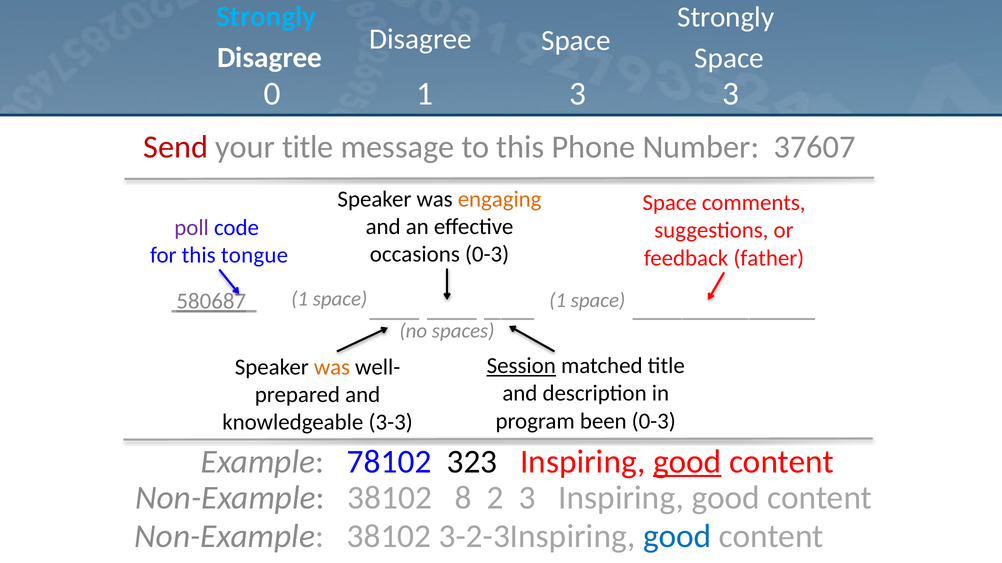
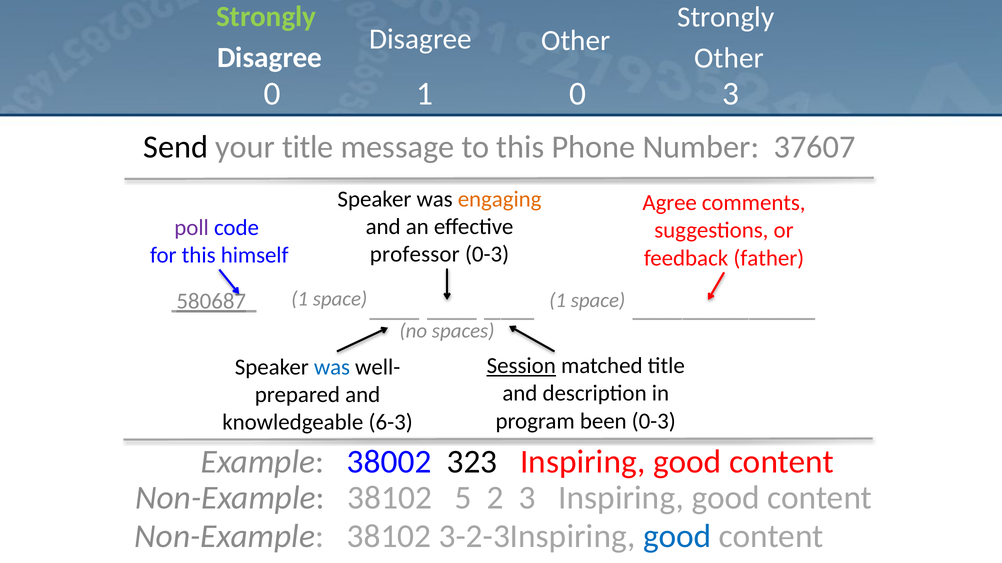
Strongly colour: light blue -> light green (266, 17)
Disagree Space: Space -> Other (576, 41)
Space: Space -> Other (729, 58)
1 3: 3 -> 0 (578, 94)
Send colour: red -> black (176, 147)
Space: Space -> Agree (670, 203)
occasions: occasions -> professor (415, 254)
tongue: tongue -> himself (255, 255)
was colour: orange -> blue (332, 367)
3-3: 3-3 -> 6-3 (391, 423)
78102: 78102 -> 38002 (389, 462)
good underline: present -> none (687, 462)
8: 8 -> 5 (463, 498)
